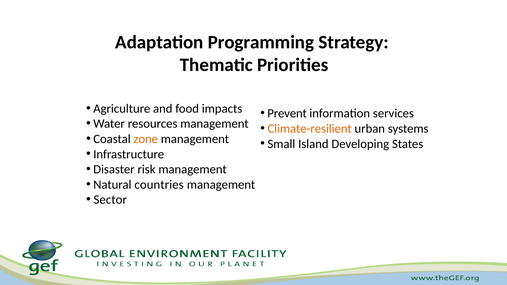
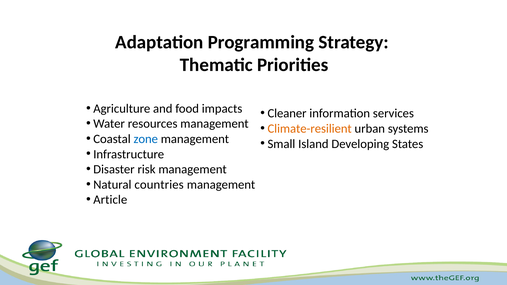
Prevent: Prevent -> Cleaner (287, 114)
zone colour: orange -> blue (146, 139)
Sector: Sector -> Article (110, 200)
